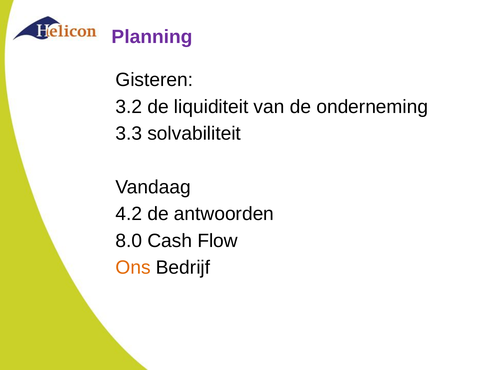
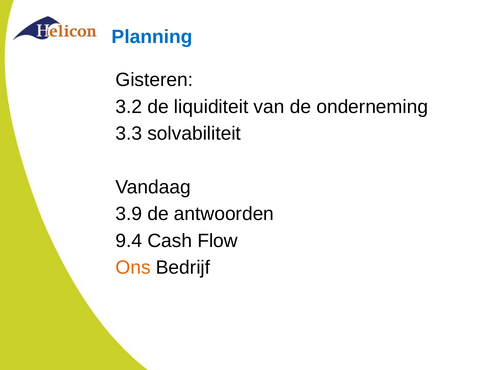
Planning colour: purple -> blue (152, 37)
4.2: 4.2 -> 3.9 (129, 214)
8.0: 8.0 -> 9.4 (129, 241)
